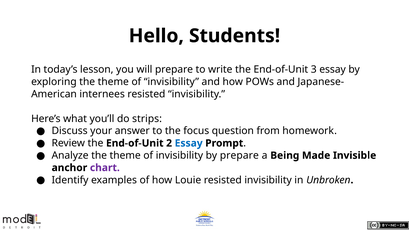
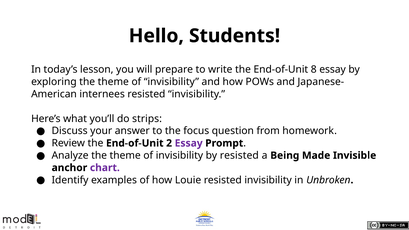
3: 3 -> 8 (314, 70)
Essay colour: blue -> purple (189, 143)
by prepare: prepare -> resisted (239, 156)
